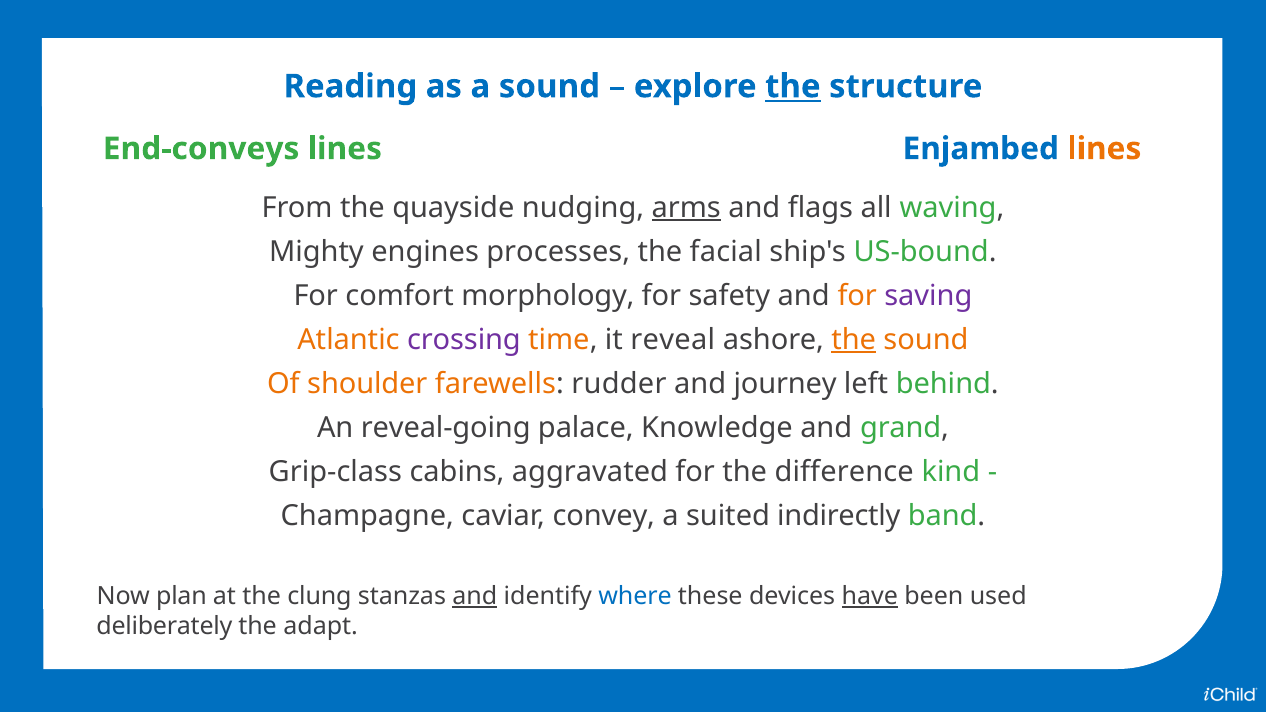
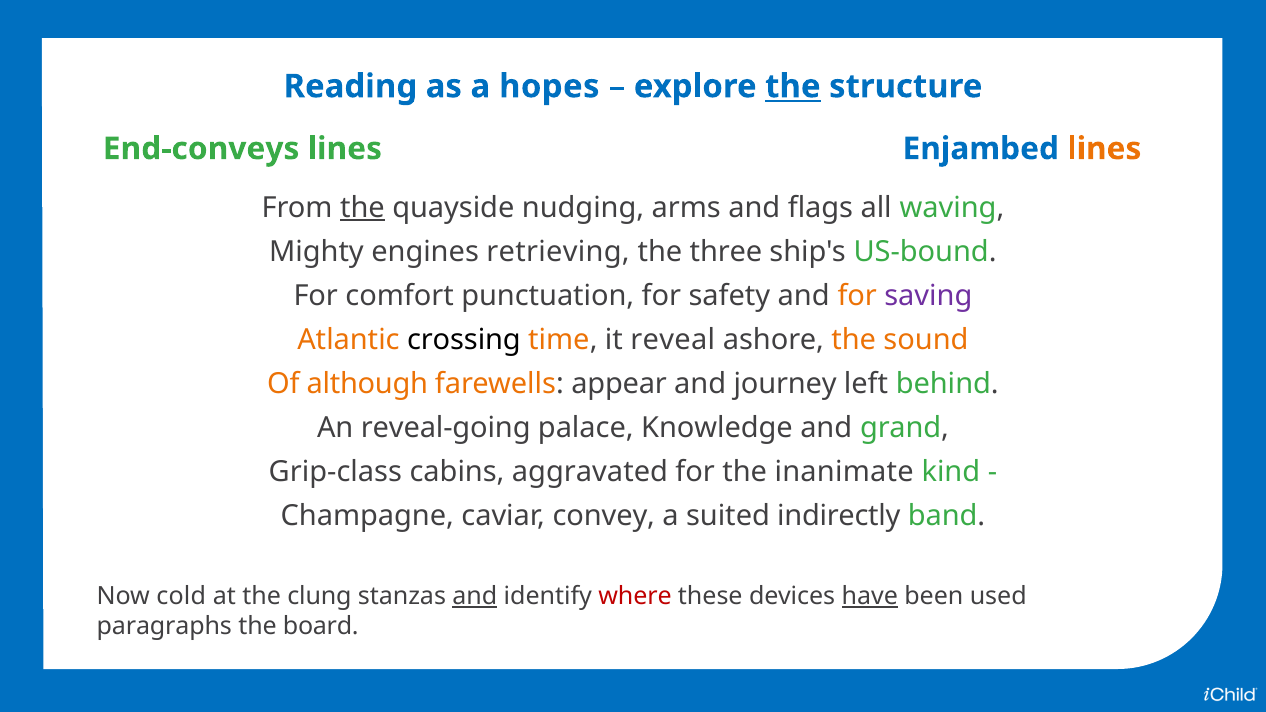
a sound: sound -> hopes (549, 86)
the underline: none -> present (362, 207)
arms underline: present -> none (686, 207)
processes: processes -> retrieving (558, 252)
facial: facial -> three (726, 252)
morphology: morphology -> punctuation (548, 296)
crossing colour: purple -> black (464, 340)
the underline: present -> none (854, 340)
shoulder: shoulder -> although (367, 384)
rudder: rudder -> appear (619, 384)
difference: difference -> inanimate (844, 472)
plan: plan -> cold (181, 596)
where colour: blue -> red (635, 596)
deliberately: deliberately -> paragraphs (164, 626)
adapt: adapt -> board (321, 626)
